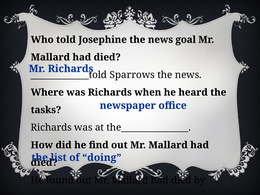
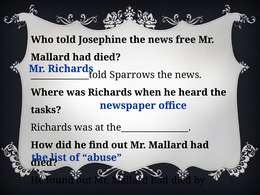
goal: goal -> free (186, 40)
doing: doing -> abuse (102, 158)
